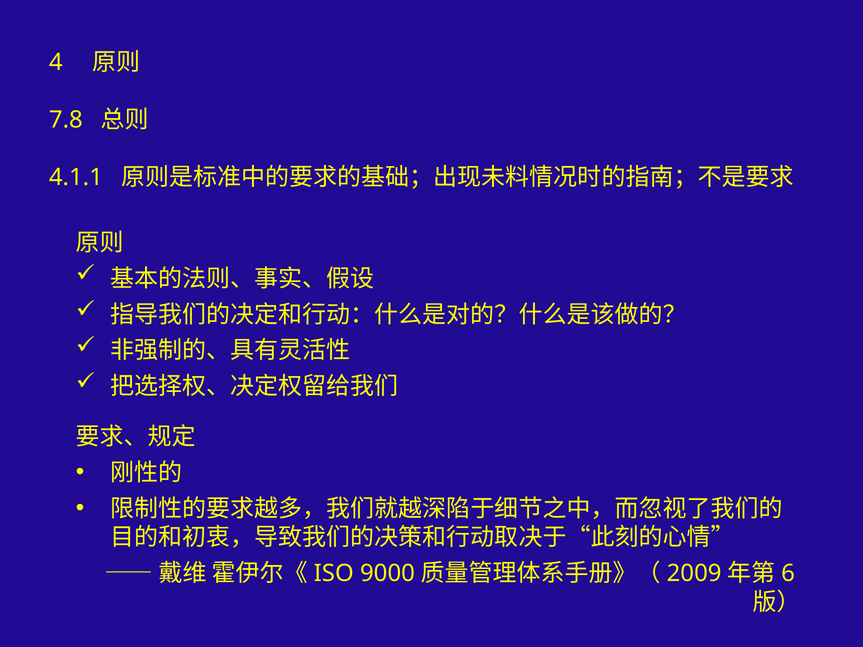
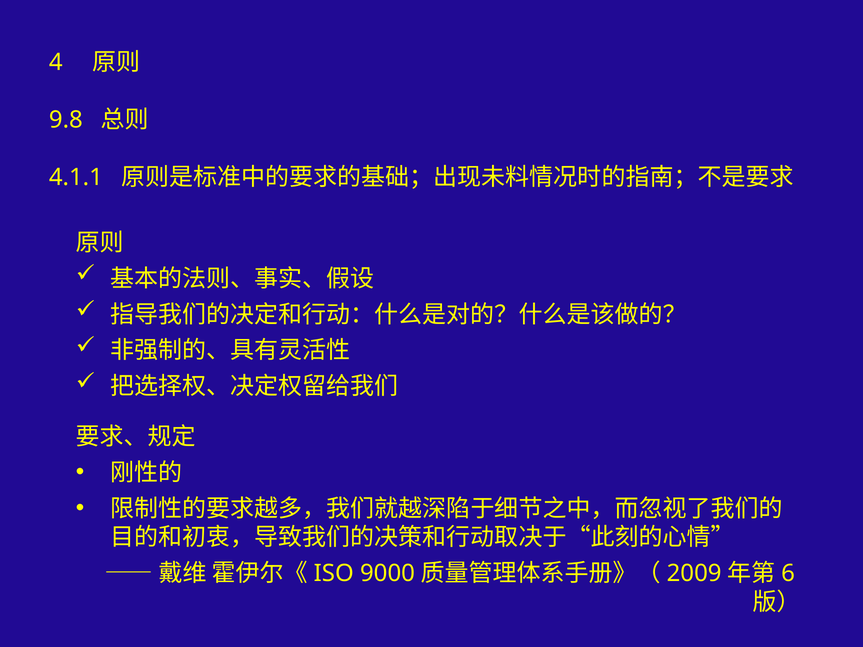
7.8: 7.8 -> 9.8 (66, 120)
